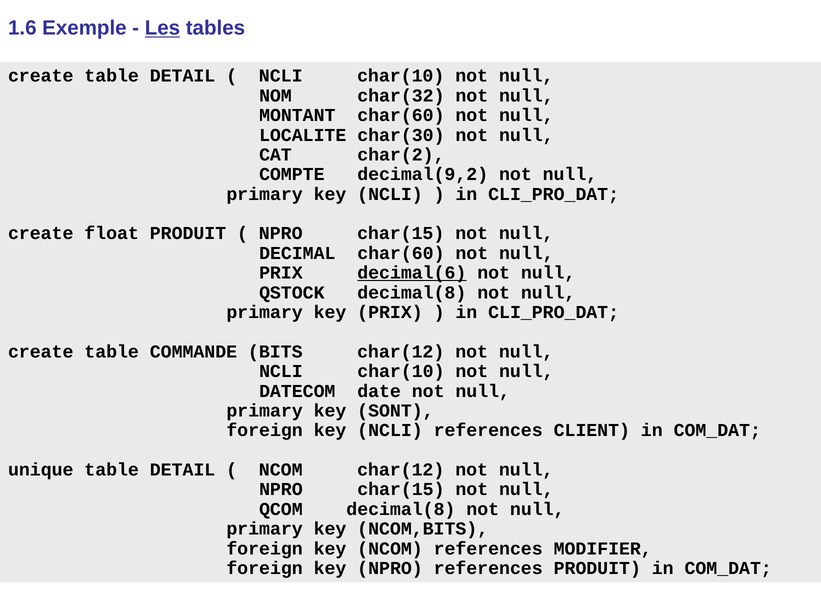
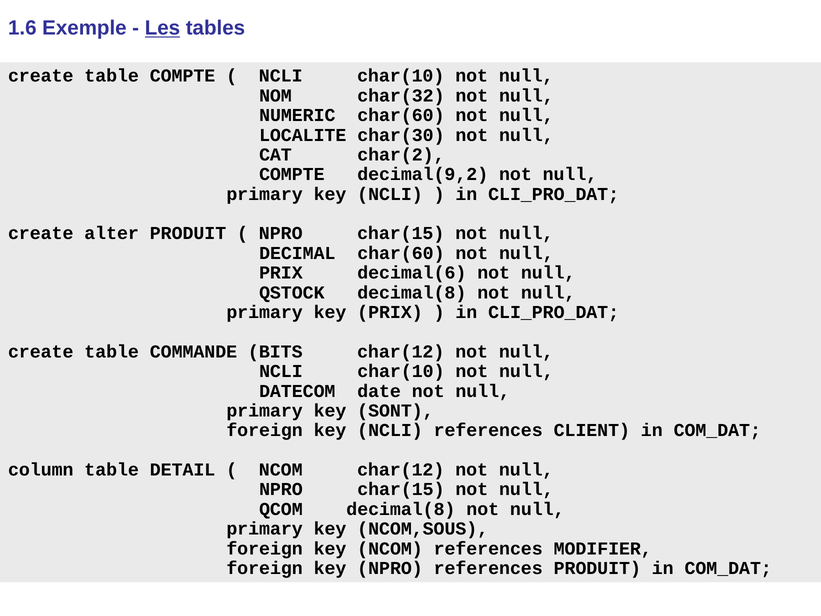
create table DETAIL: DETAIL -> COMPTE (183, 76)
MONTANT: MONTANT -> NUMERIC (297, 115)
float: float -> alter (112, 233)
decimal(6 underline: present -> none (412, 273)
unique: unique -> column (41, 470)
NCOM,BITS: NCOM,BITS -> NCOM,SOUS (423, 529)
